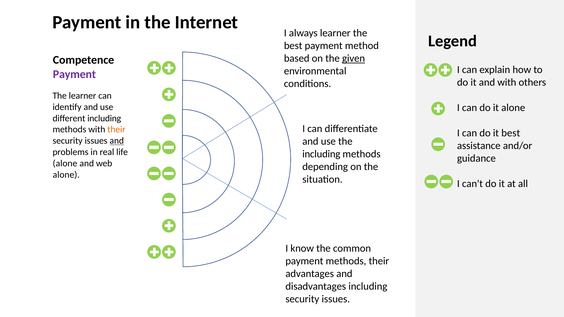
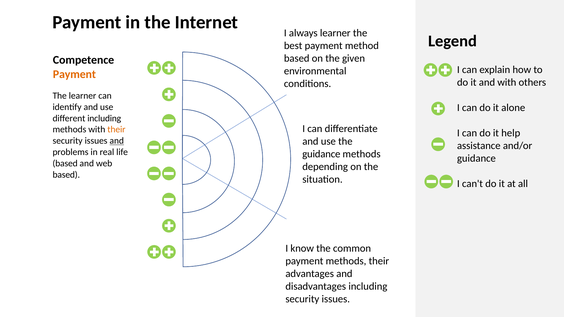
given underline: present -> none (354, 58)
Payment colour: purple -> orange (74, 74)
it best: best -> help (511, 133)
including: including -> guidance (321, 154)
alone: alone -> based (65, 163)
alone: alone -> based (66, 175)
